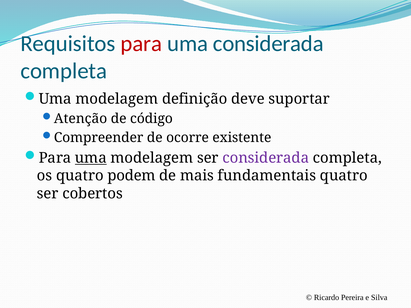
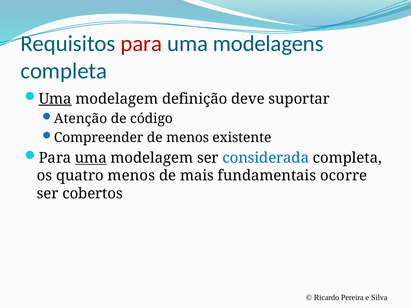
uma considerada: considerada -> modelagens (268, 44)
Uma underline: none -> present (55, 99)
de ocorre: ocorre -> menos (188, 138)
considerada colour: purple -> blue (266, 158)
quatro podem: podem -> menos (131, 176)
fundamentais quatro: quatro -> ocorre (344, 176)
